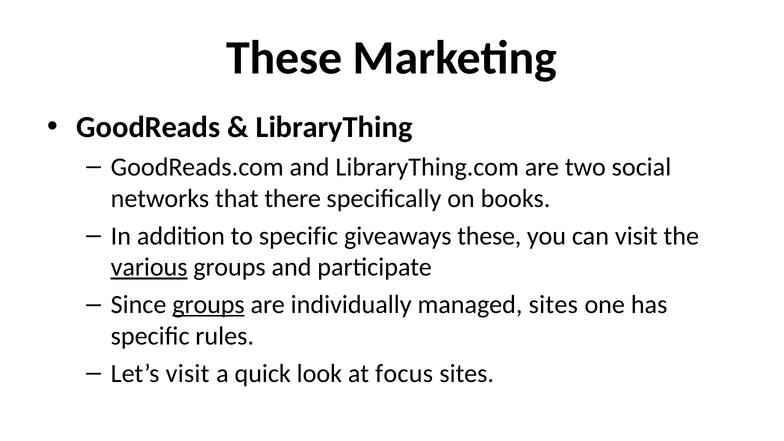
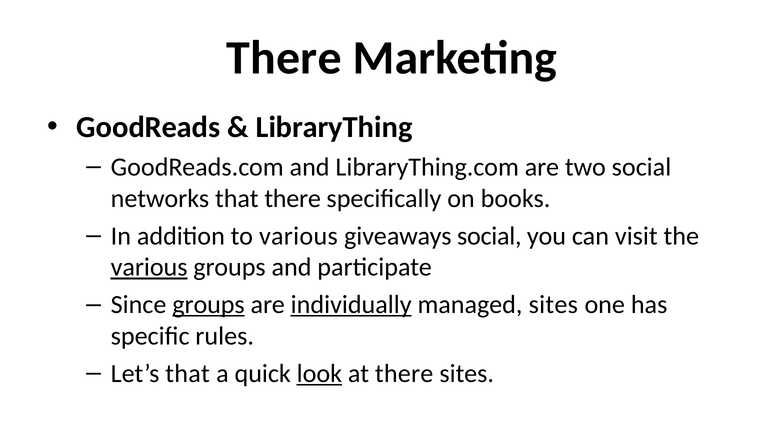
These: These -> There (284, 58)
to specific: specific -> various (298, 236)
giveaways these: these -> social (489, 236)
individually underline: none -> present (351, 305)
Let’s visit: visit -> that (188, 374)
look underline: none -> present (319, 374)
at focus: focus -> there (404, 374)
